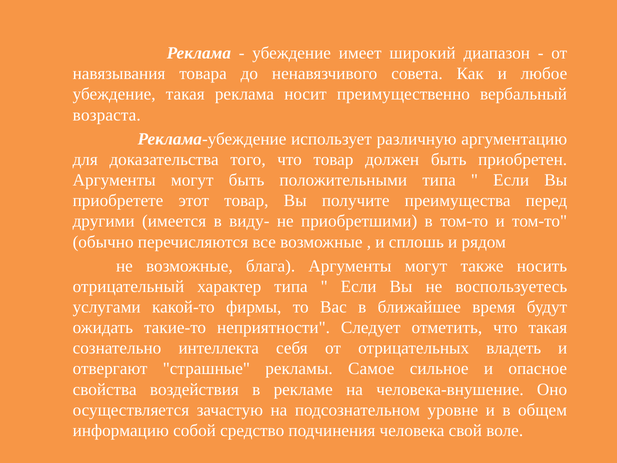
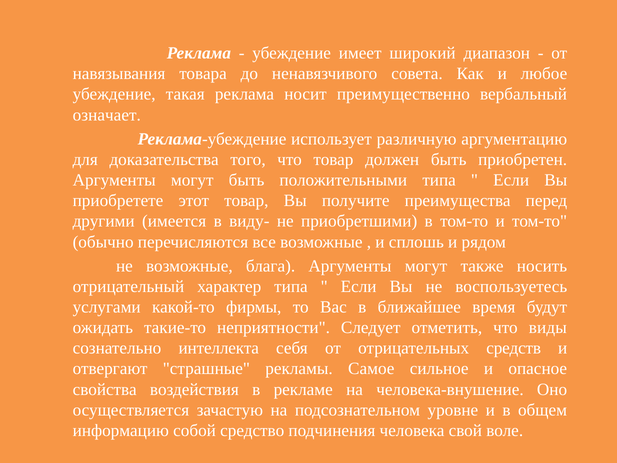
возраста: возраста -> означает (107, 115)
что такая: такая -> виды (548, 327)
владеть: владеть -> средств (514, 348)
